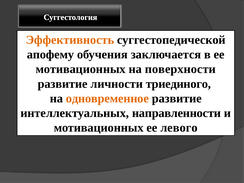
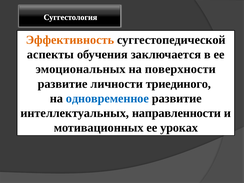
апофему: апофему -> аспекты (50, 55)
мотивационных: мотивационных -> эмоциональных (81, 69)
одновременное colour: orange -> blue (107, 98)
левого: левого -> уроках (179, 128)
